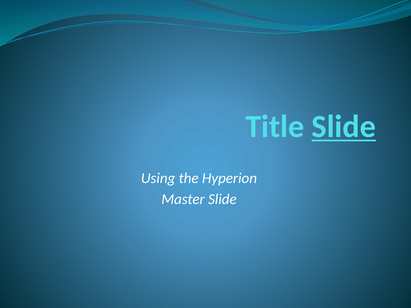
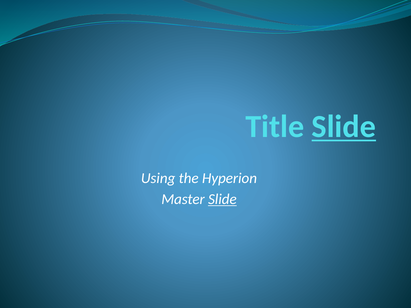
Slide underline: none -> present (222, 199)
